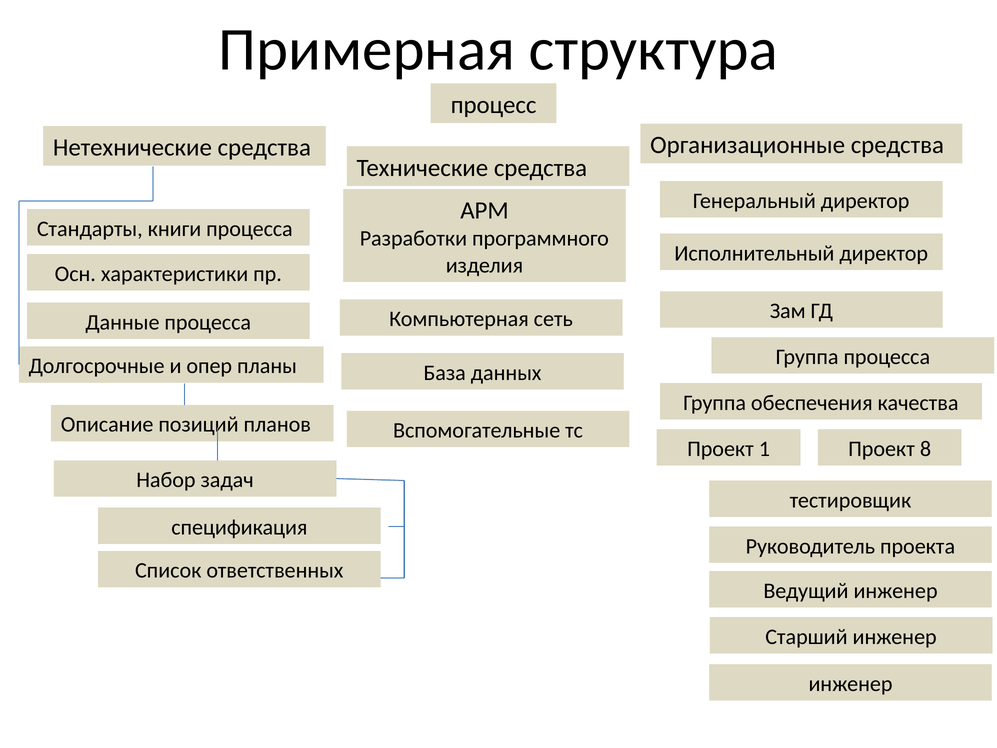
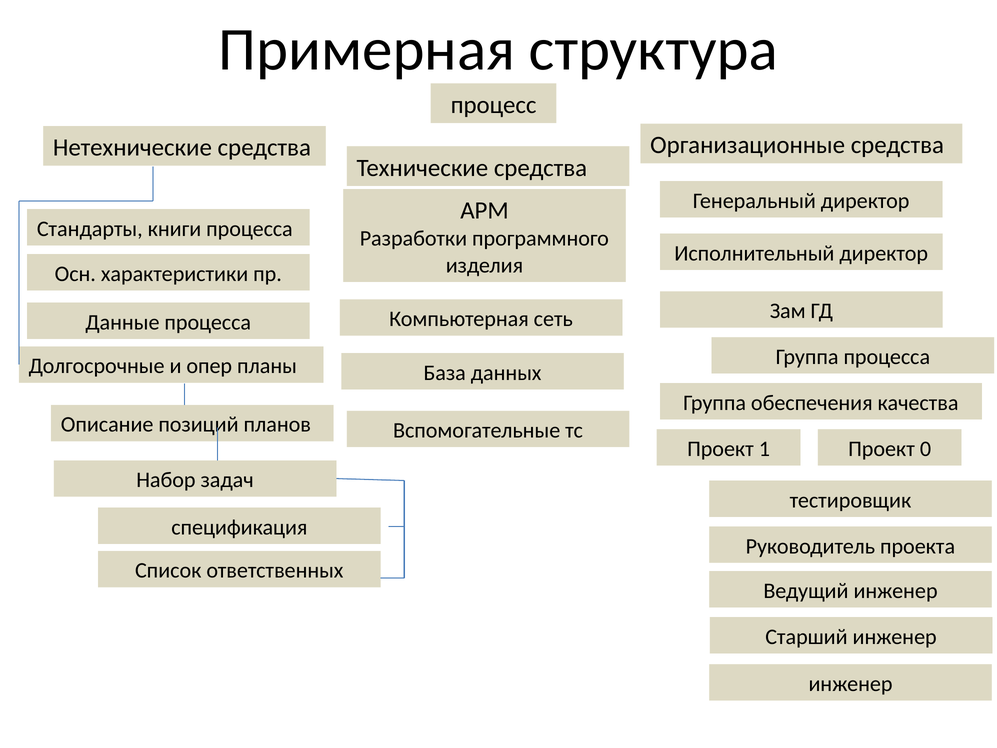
8: 8 -> 0 (925, 449)
